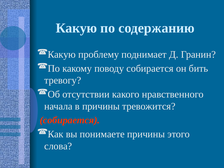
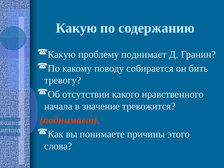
в причины: причины -> значение (101, 106)
собирается: собирается -> поднимает (70, 120)
